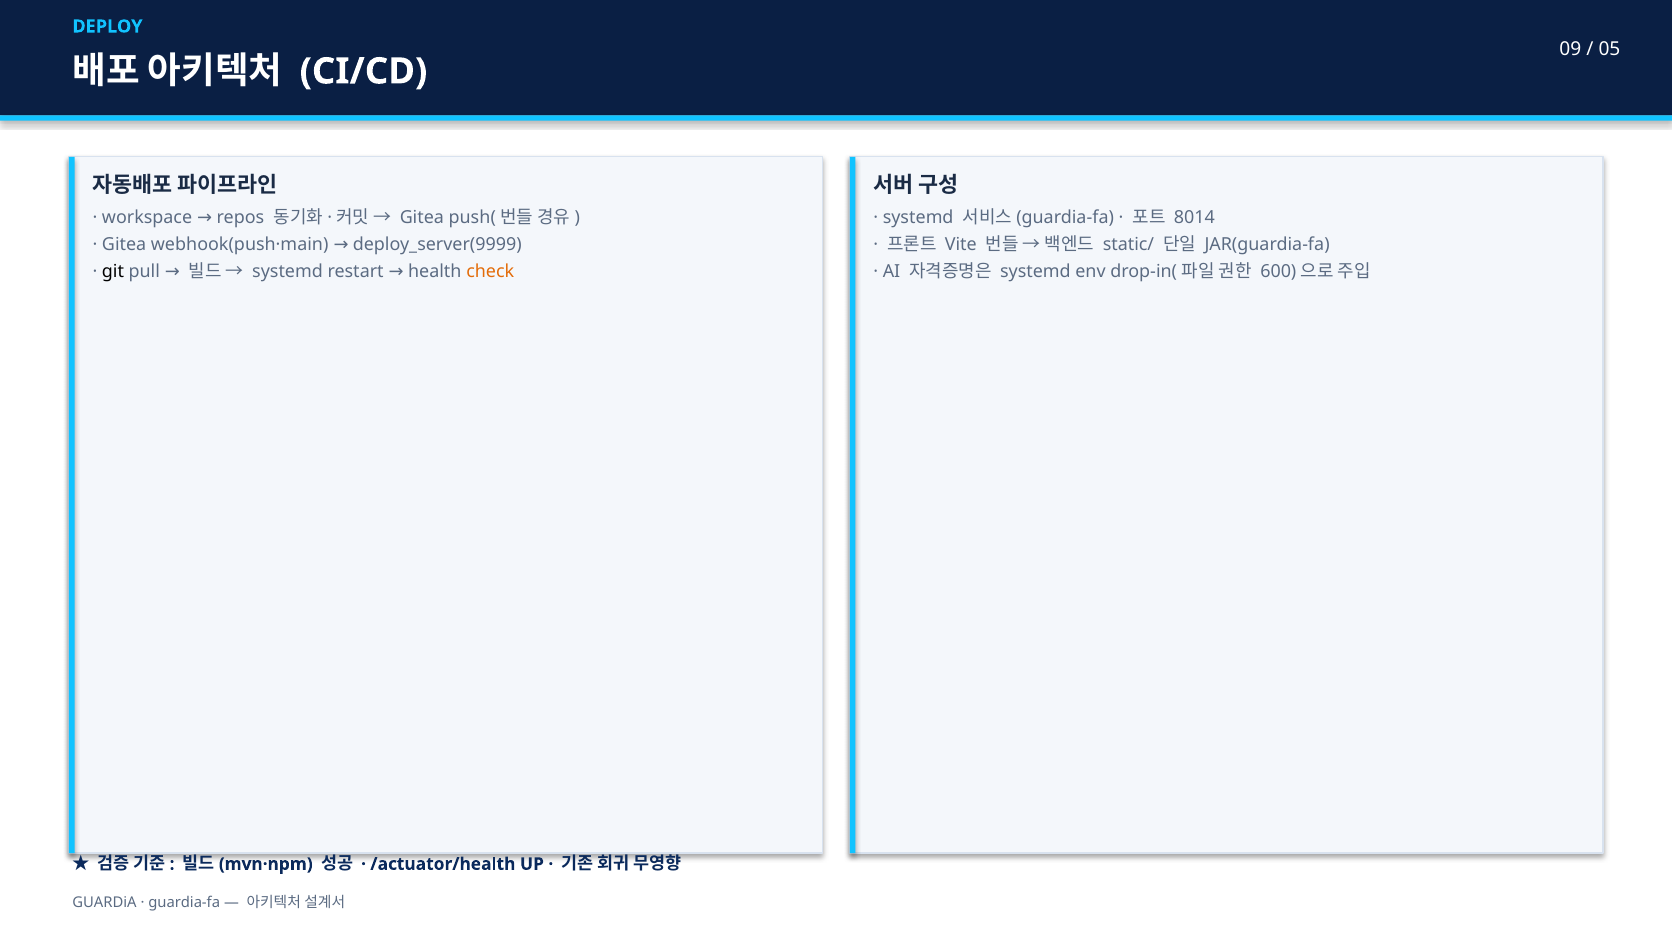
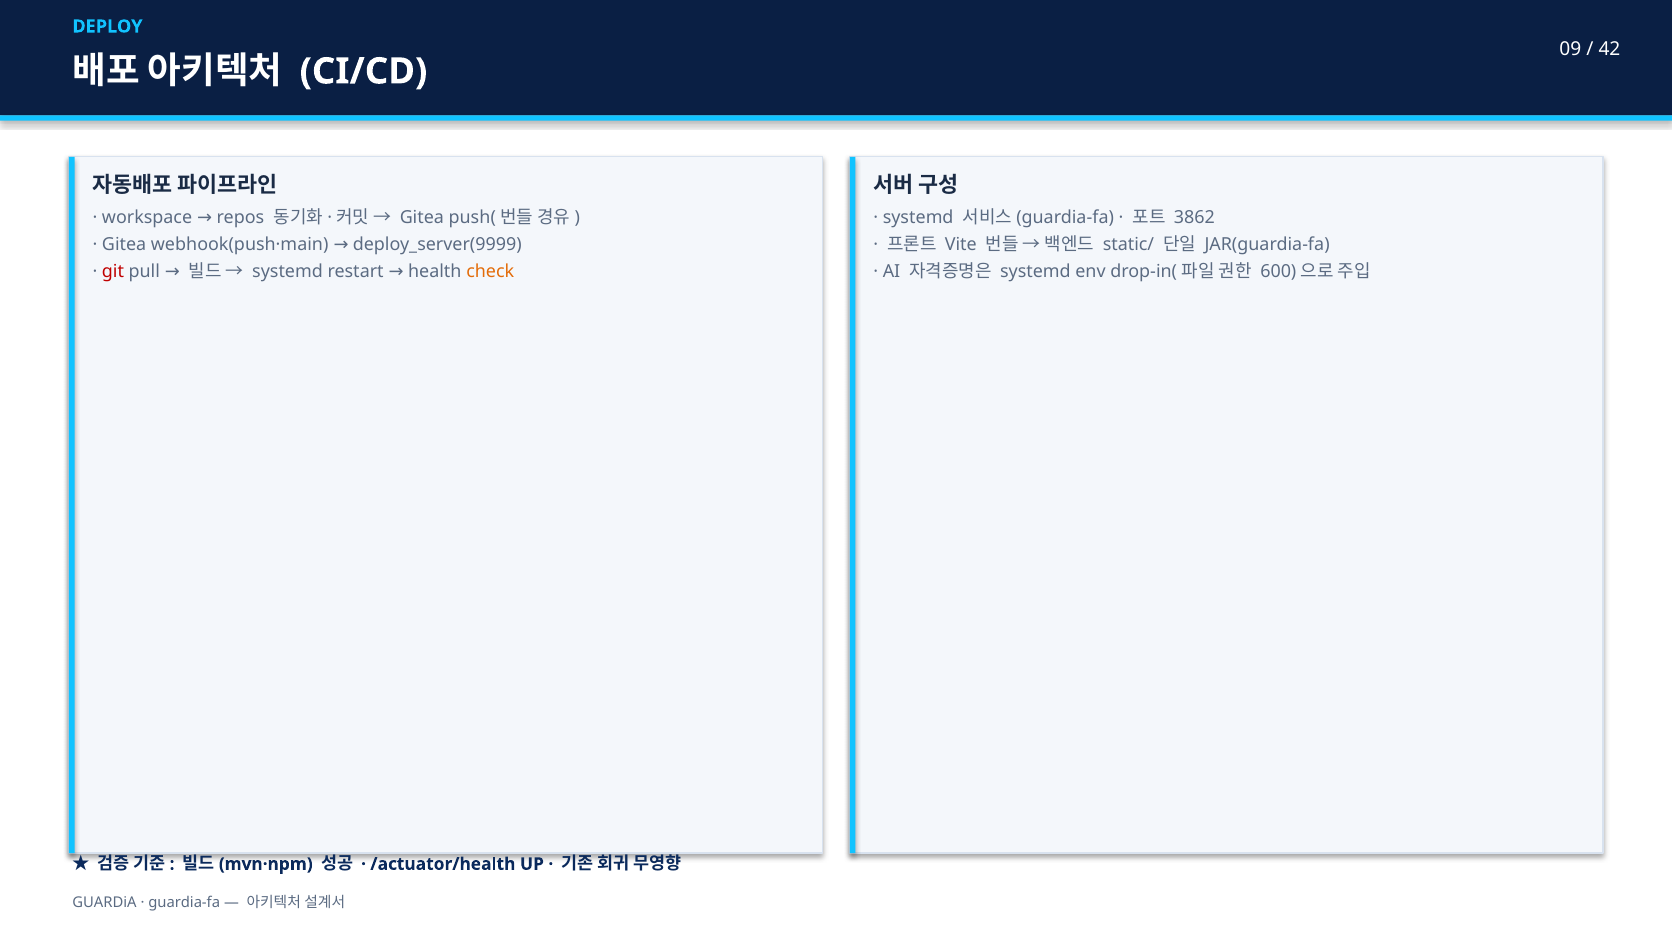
05: 05 -> 42 (1609, 50)
8014: 8014 -> 3862 (1194, 218)
git colour: black -> red (113, 271)
